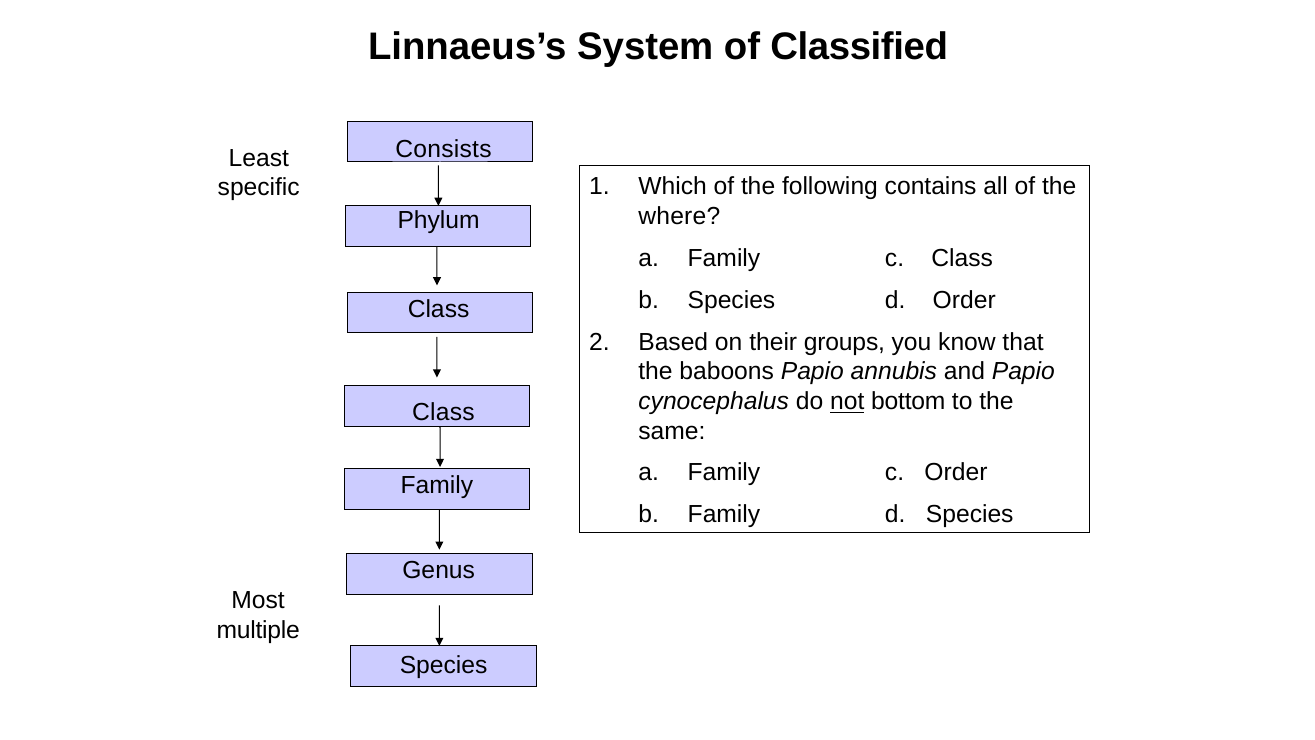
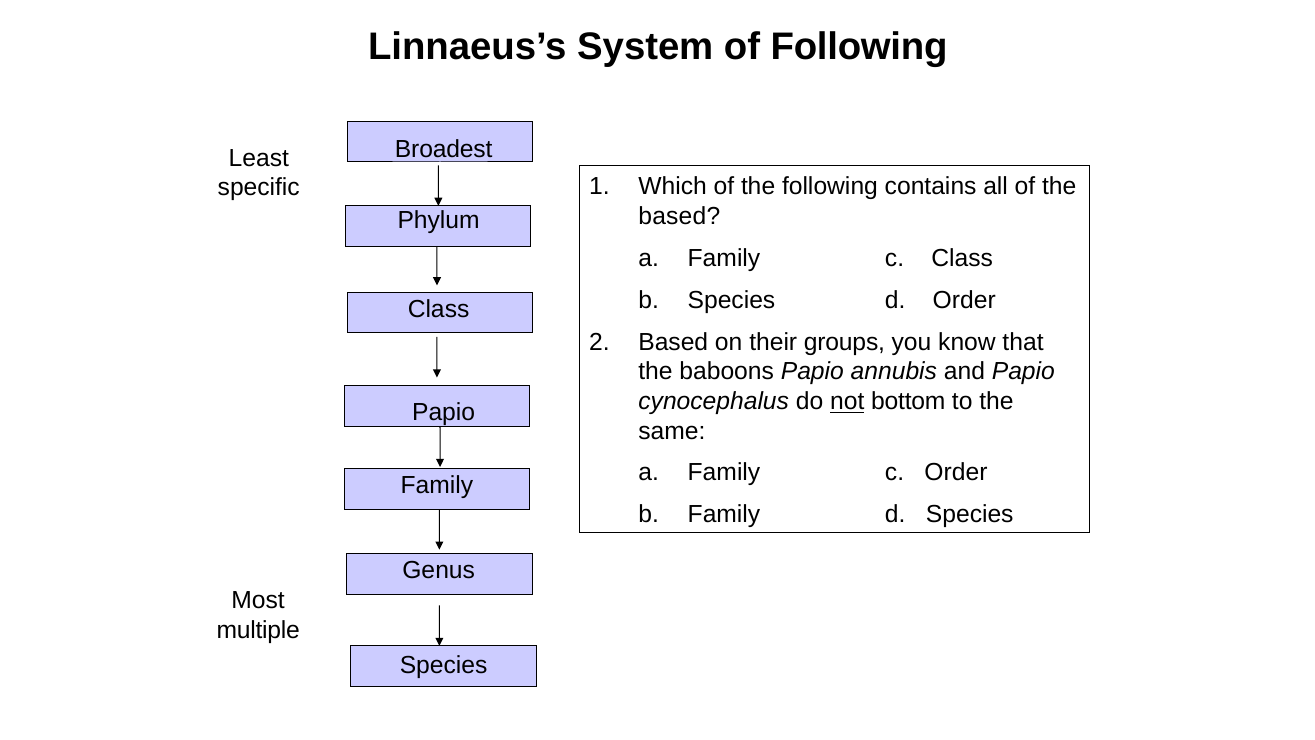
of Classified: Classified -> Following (859, 47)
Consists: Consists -> Broadest (444, 149)
where: where -> based (679, 216)
Class: Class -> Papio (444, 412)
